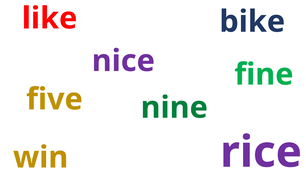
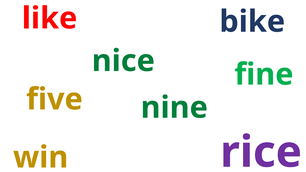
nice colour: purple -> green (123, 61)
